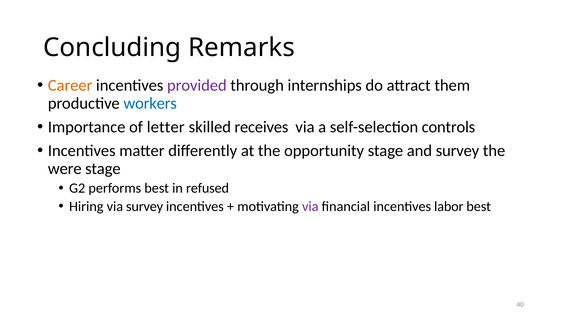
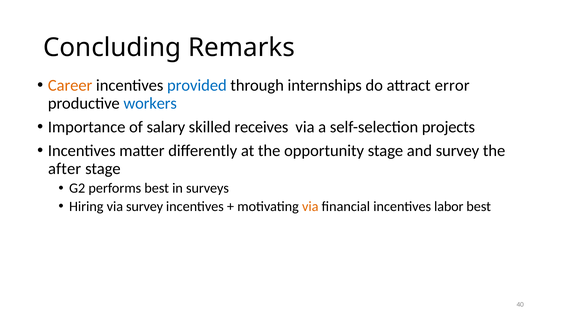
provided colour: purple -> blue (197, 85)
them: them -> error (452, 85)
letter: letter -> salary (166, 127)
controls: controls -> projects (448, 127)
were: were -> after (65, 169)
refused: refused -> surveys (207, 188)
via colour: purple -> orange (310, 206)
